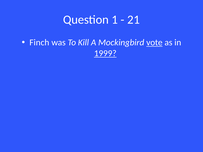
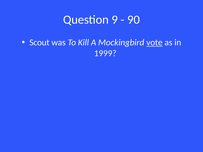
1: 1 -> 9 (115, 20)
21: 21 -> 90 (134, 20)
Finch: Finch -> Scout (39, 43)
1999 underline: present -> none (105, 53)
